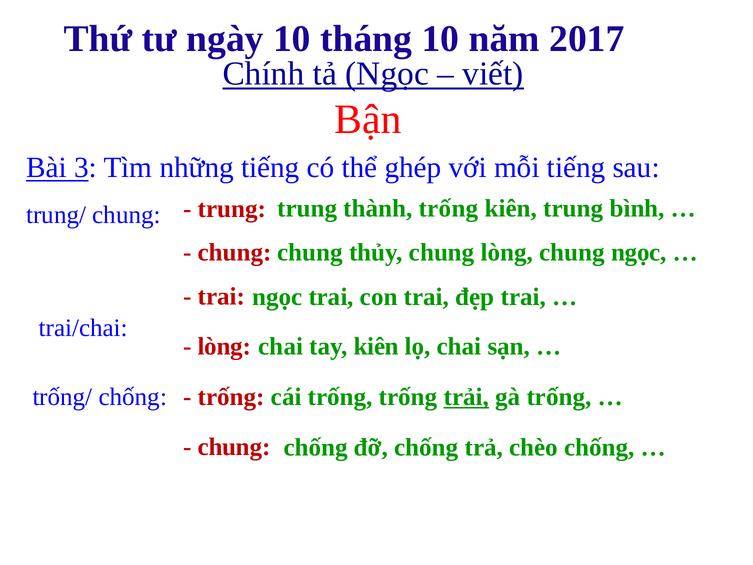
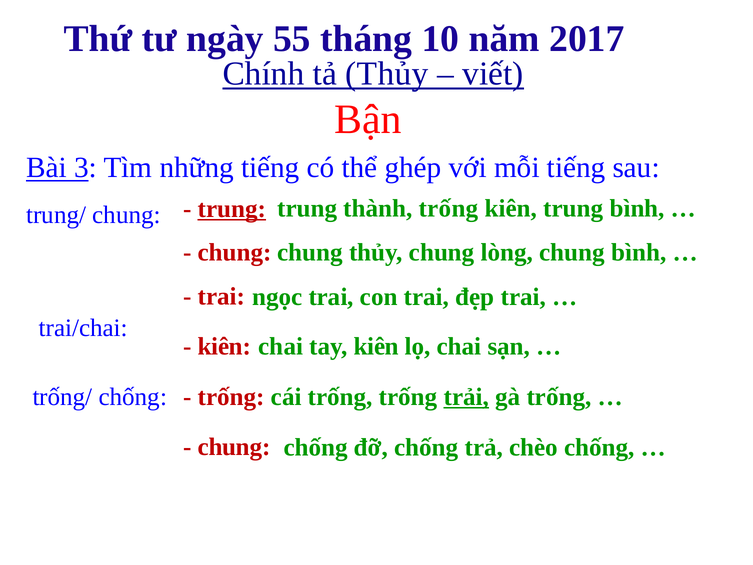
ngày 10: 10 -> 55 (292, 39)
tả Ngọc: Ngọc -> Thủy (387, 74)
trung underline: none -> present (232, 209)
chung ngọc: ngọc -> bình (639, 252)
lòng: lòng -> kiên (224, 346)
